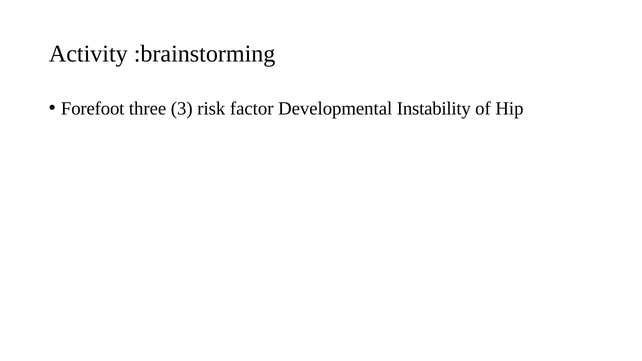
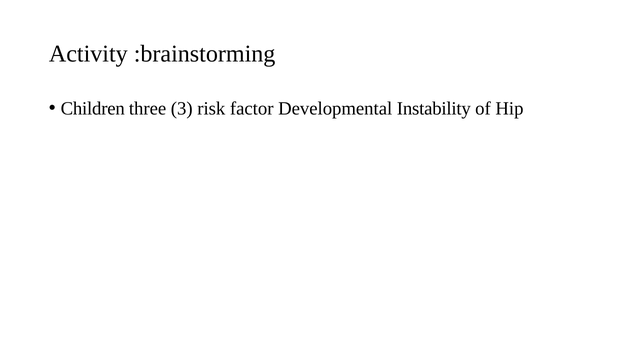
Forefoot: Forefoot -> Children (93, 109)
